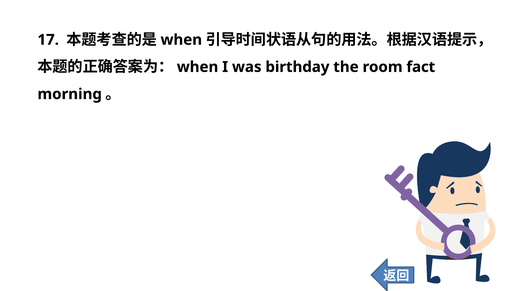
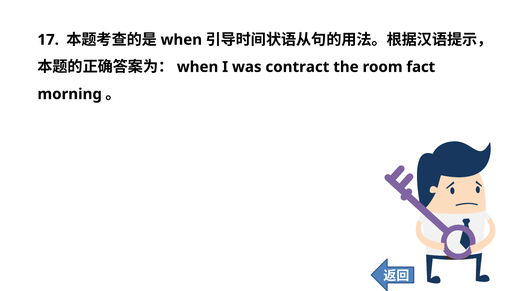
birthday: birthday -> contract (297, 67)
